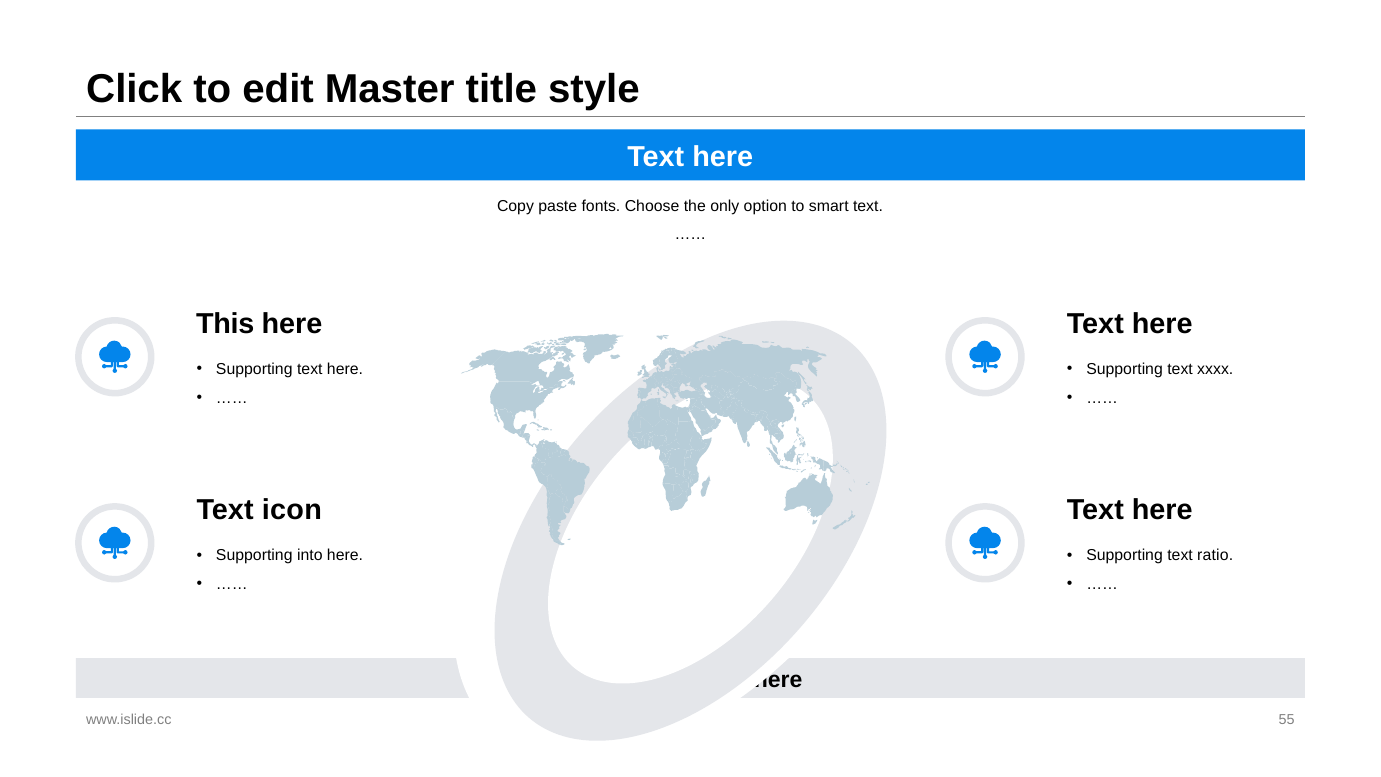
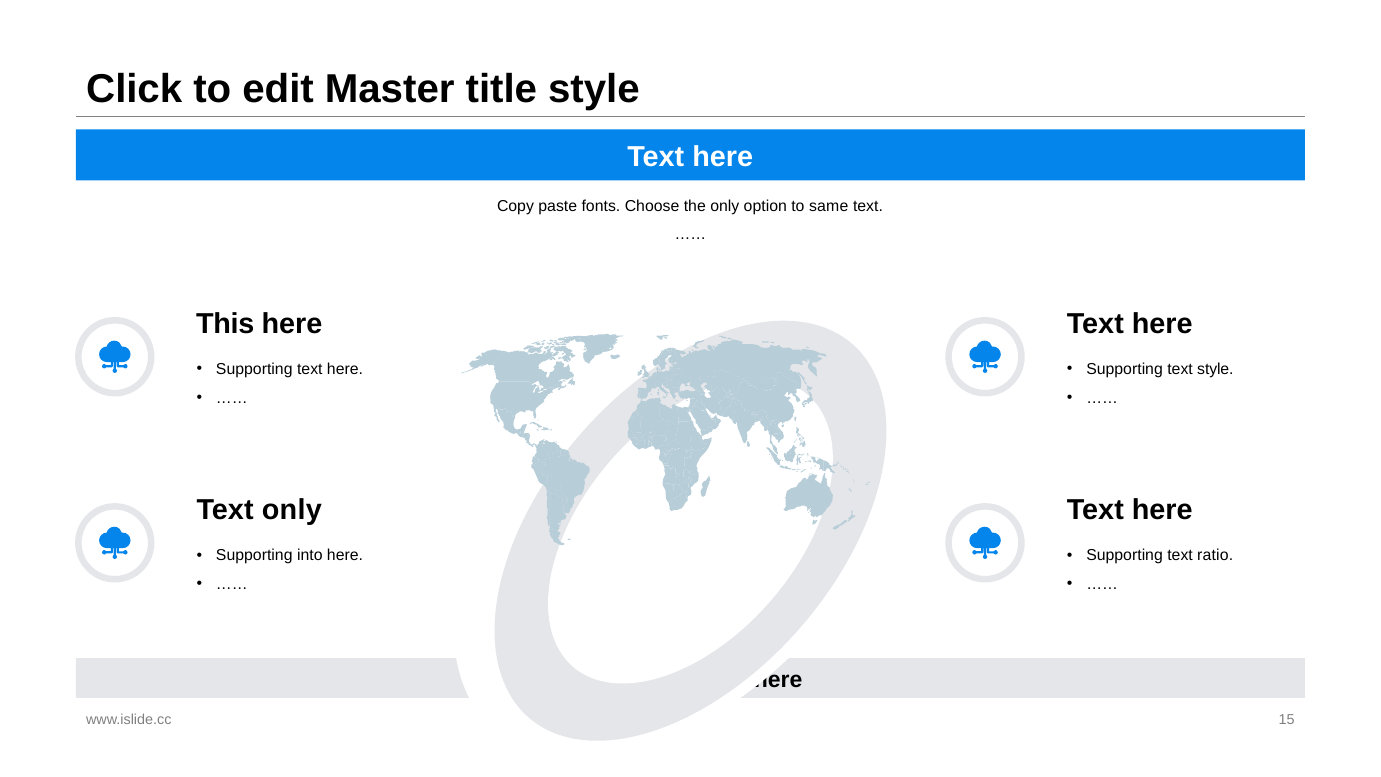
smart: smart -> same (829, 206)
text xxxx: xxxx -> style (1215, 370)
Text icon: icon -> only (292, 510)
55: 55 -> 15 (1287, 720)
